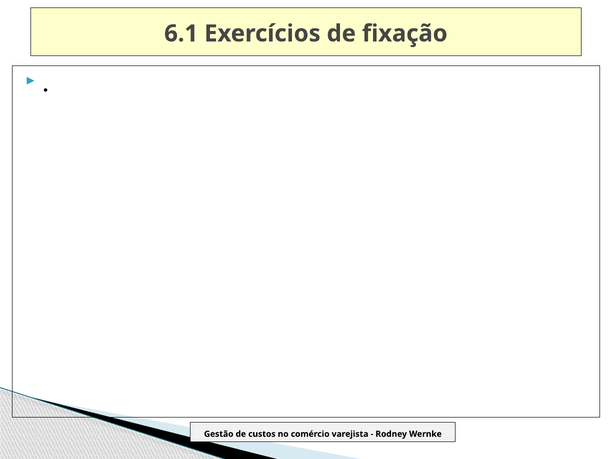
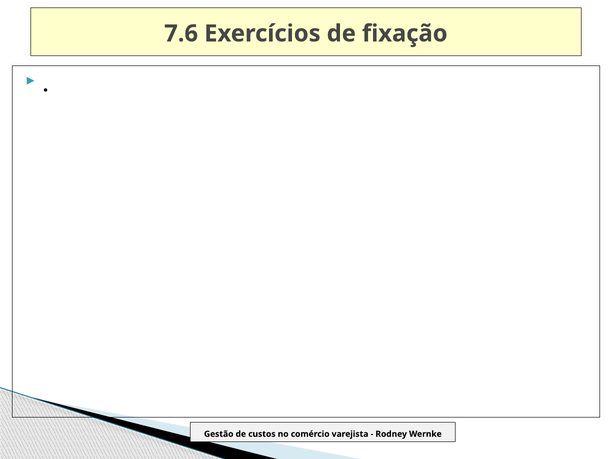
6.1: 6.1 -> 7.6 (181, 34)
